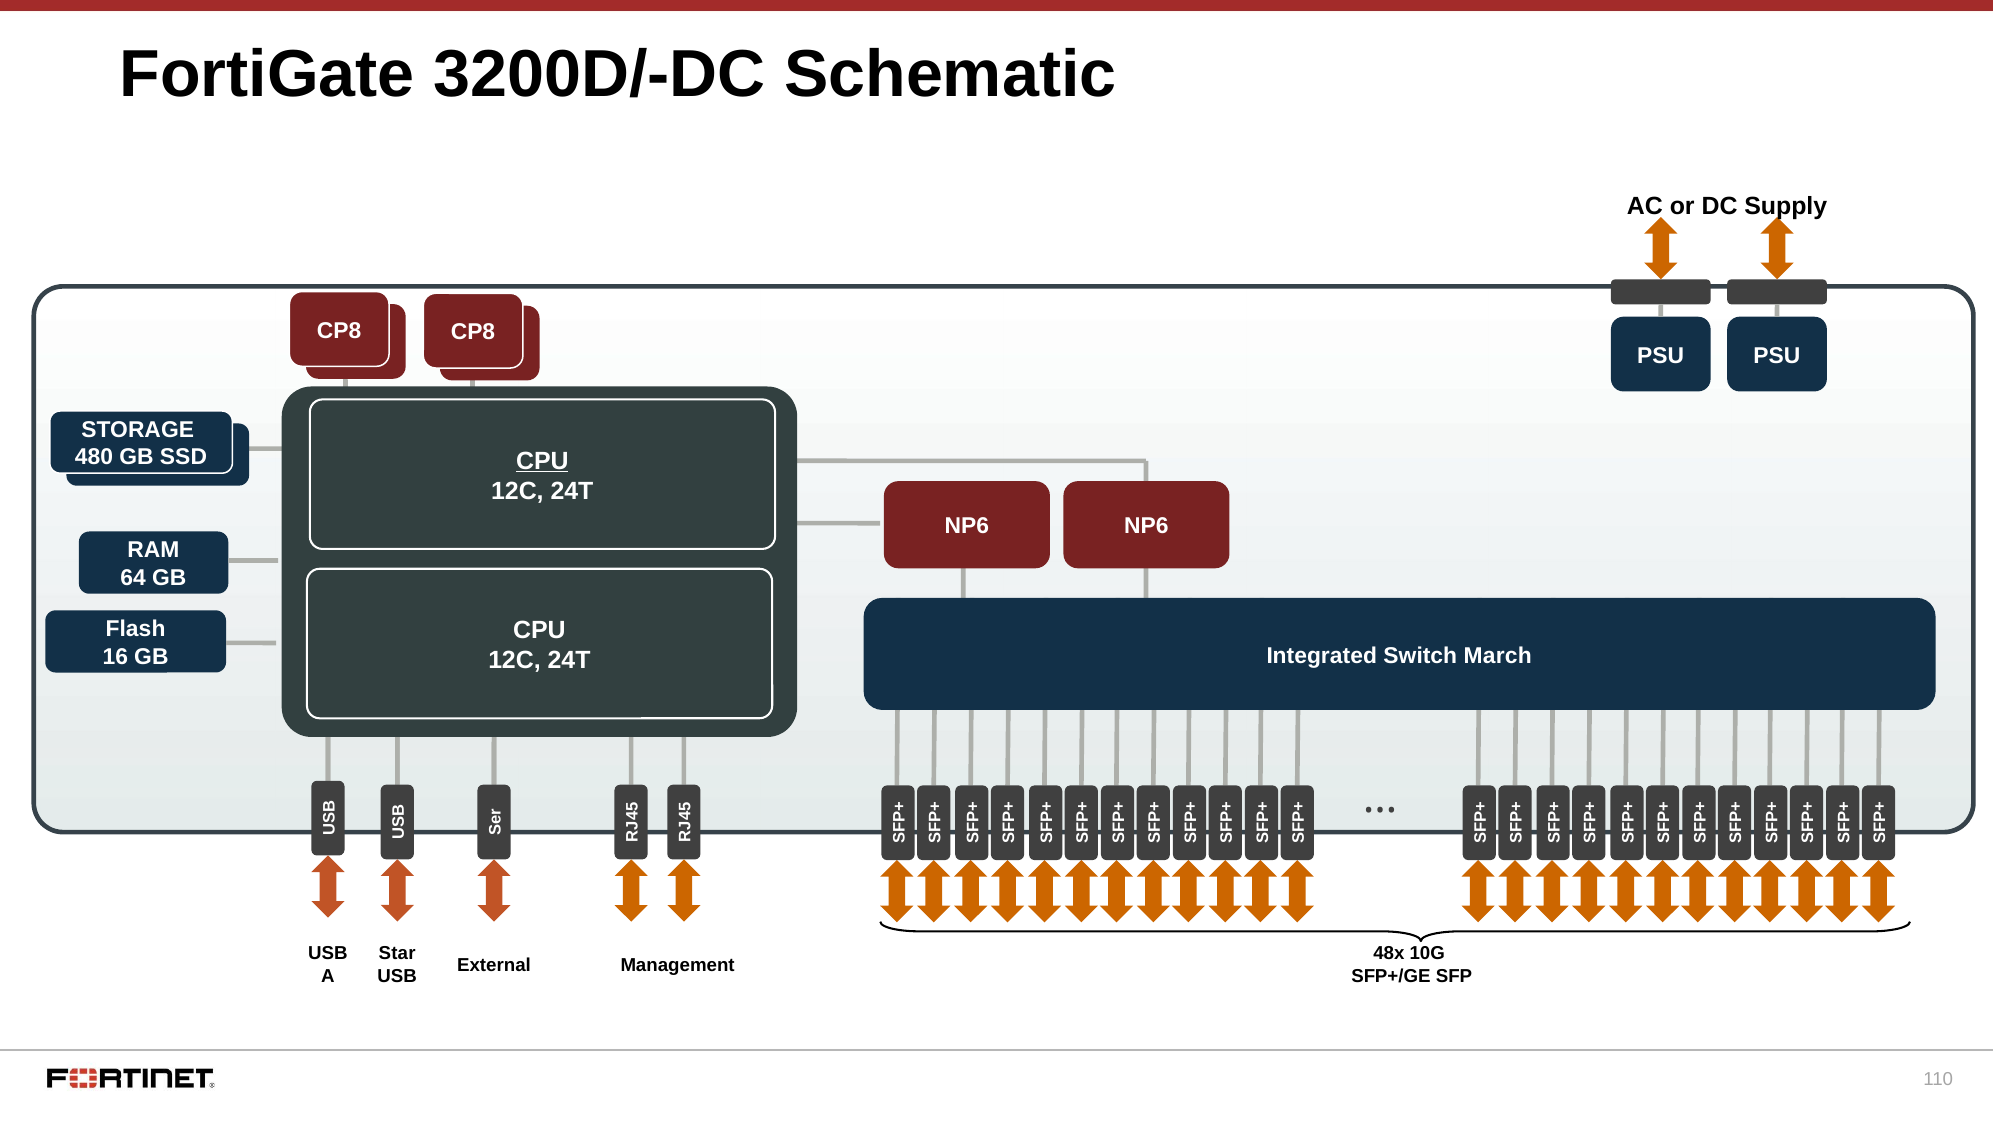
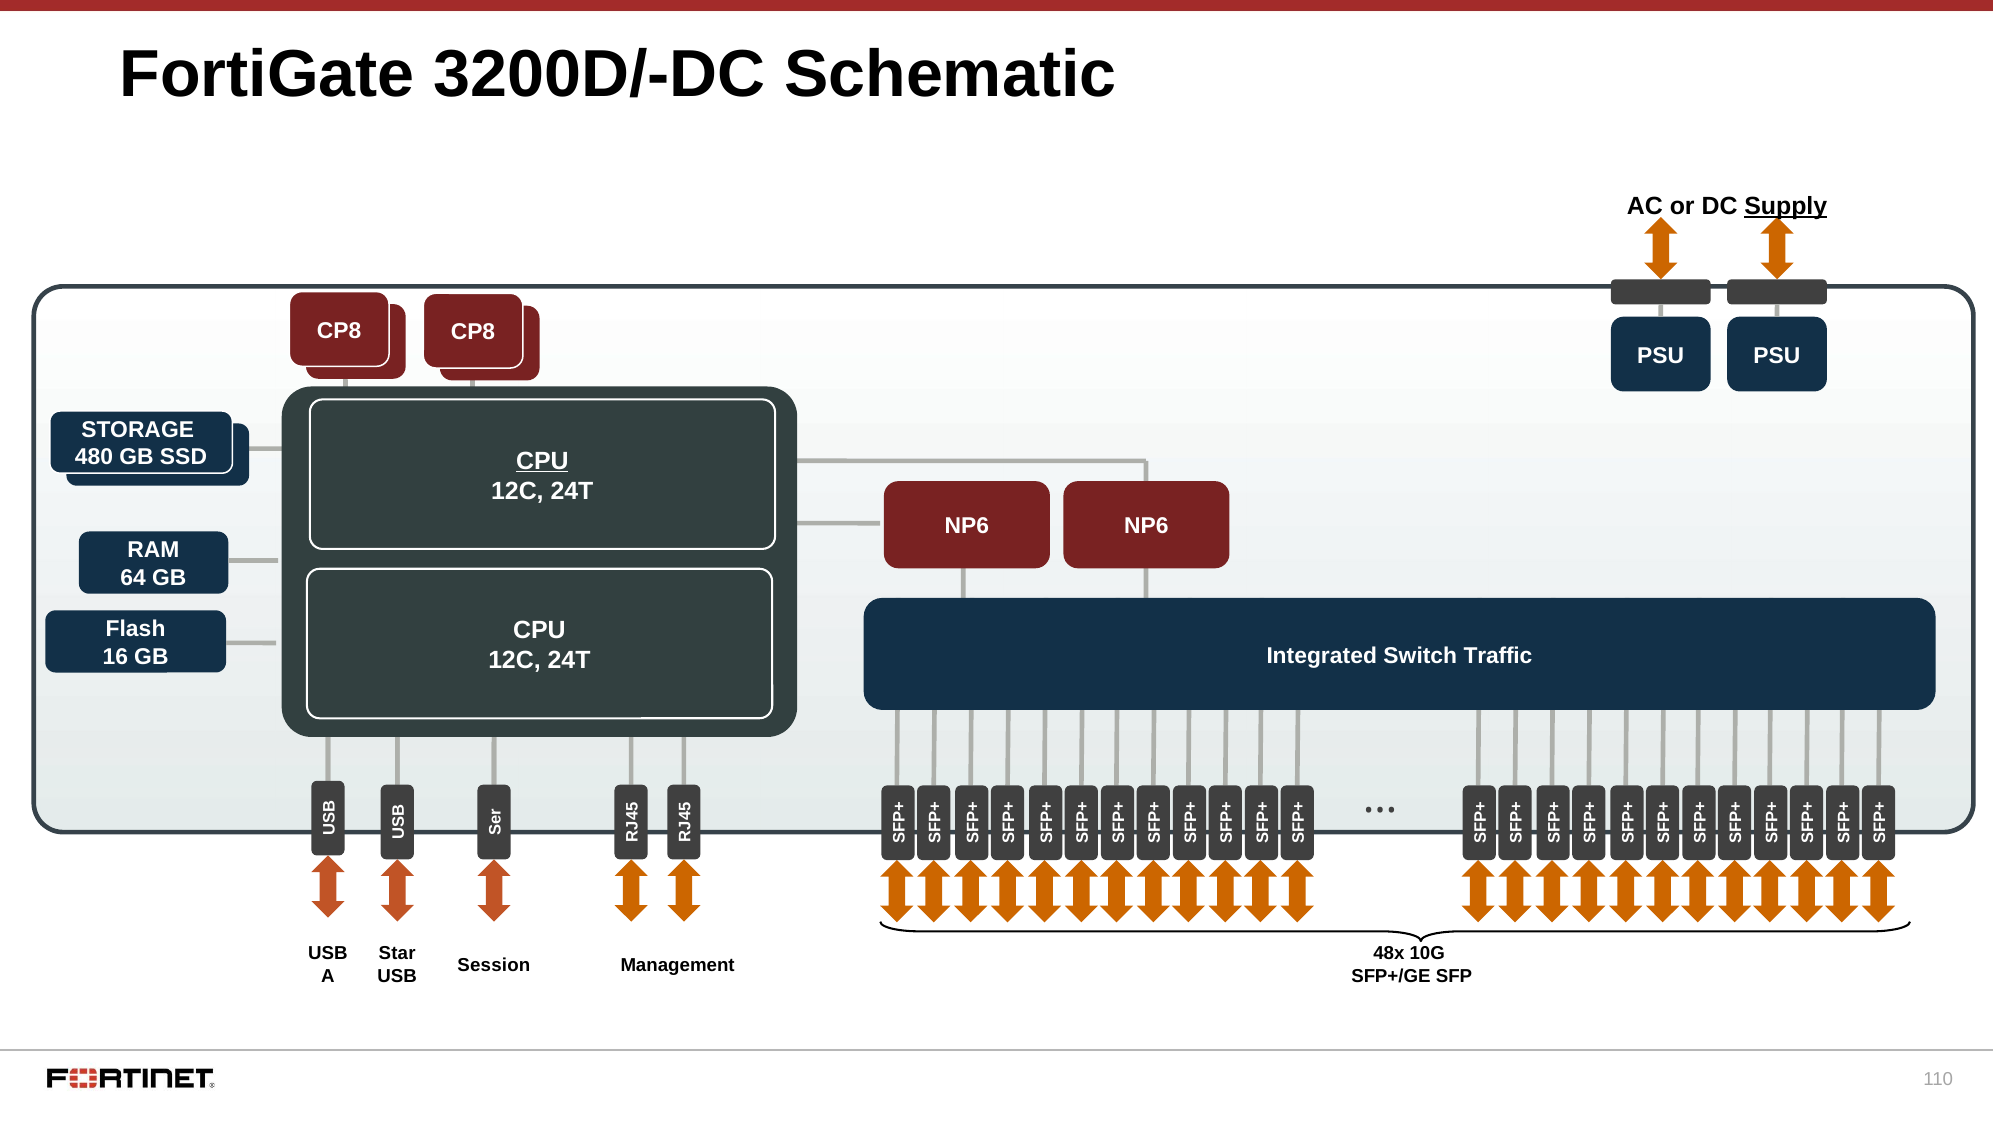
Supply underline: none -> present (1786, 206)
March: March -> Traffic (1498, 656)
External: External -> Session (494, 966)
